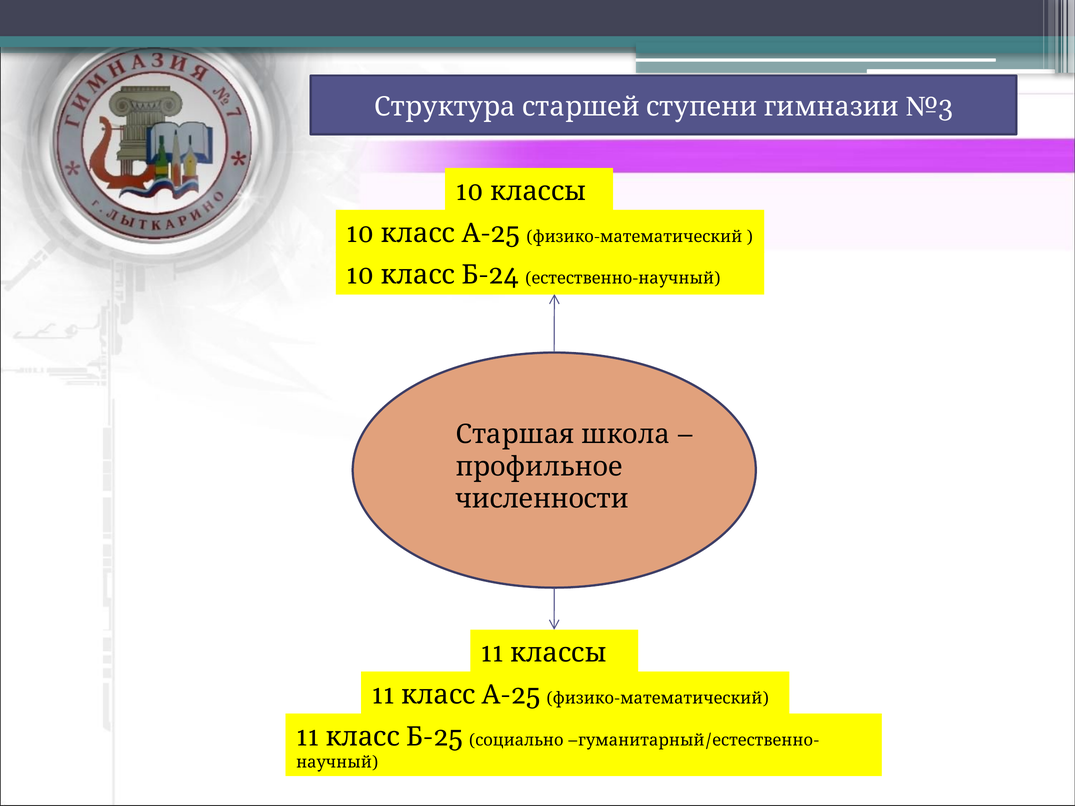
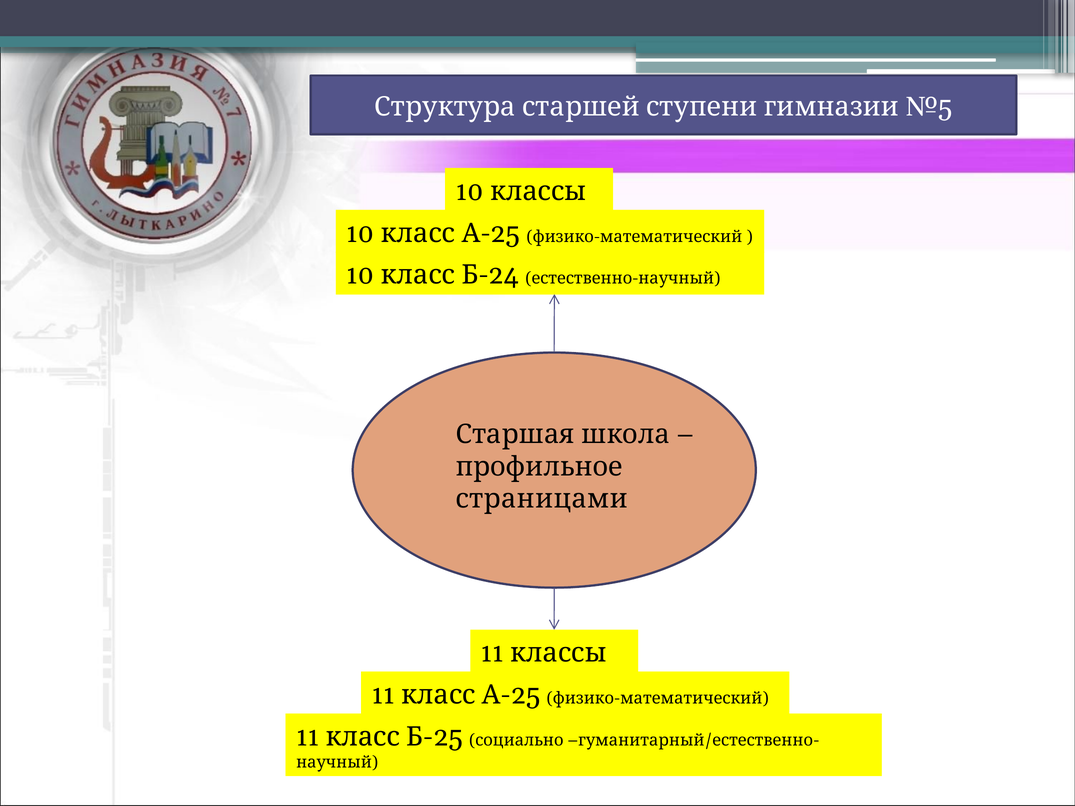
№3: №3 -> №5 (929, 107)
численности: численности -> страницами (542, 499)
